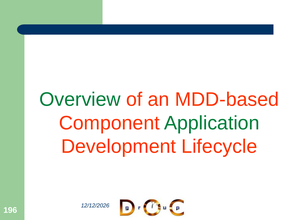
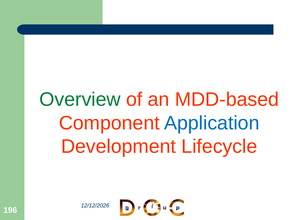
Application colour: green -> blue (212, 123)
